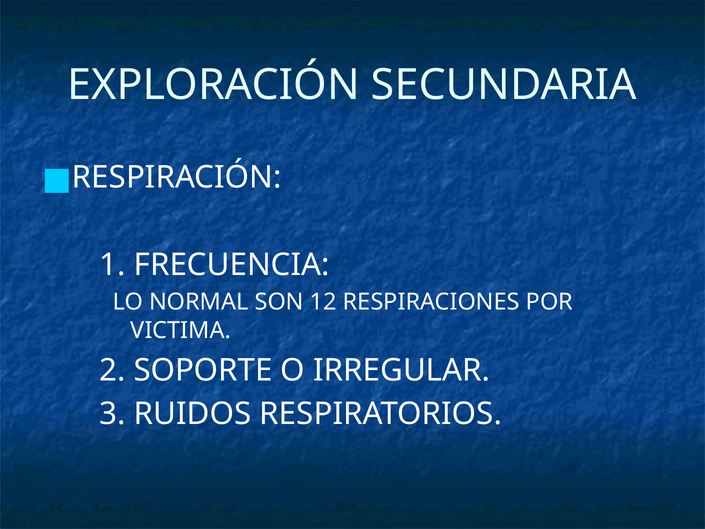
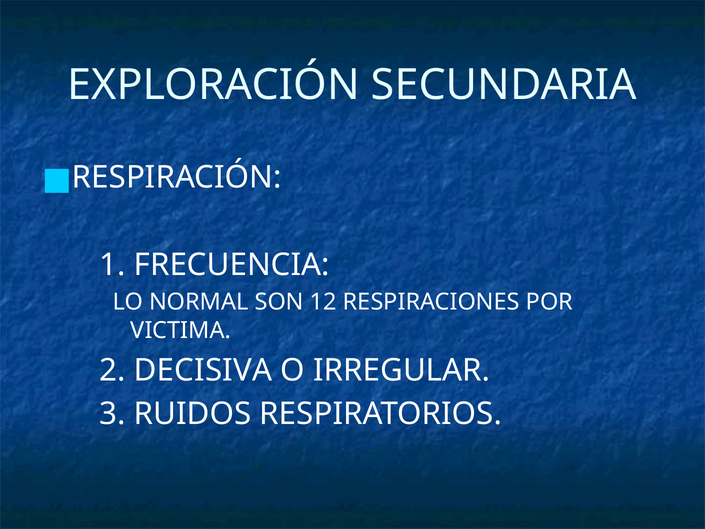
SOPORTE: SOPORTE -> DECISIVA (203, 370)
